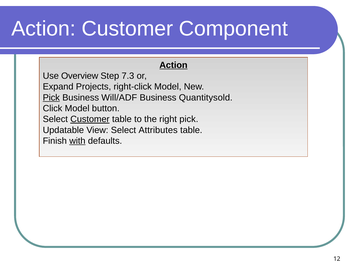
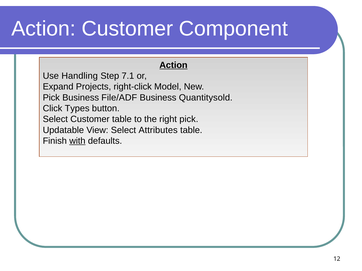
Overview: Overview -> Handling (80, 76)
7.3: 7.3 -> 7.1 (128, 76)
Pick underline: present -> none (51, 98)
Will/ADF: Will/ADF -> File/ADF (119, 98)
Click Model: Model -> Types (77, 109)
Customer underline: present -> none (90, 119)
